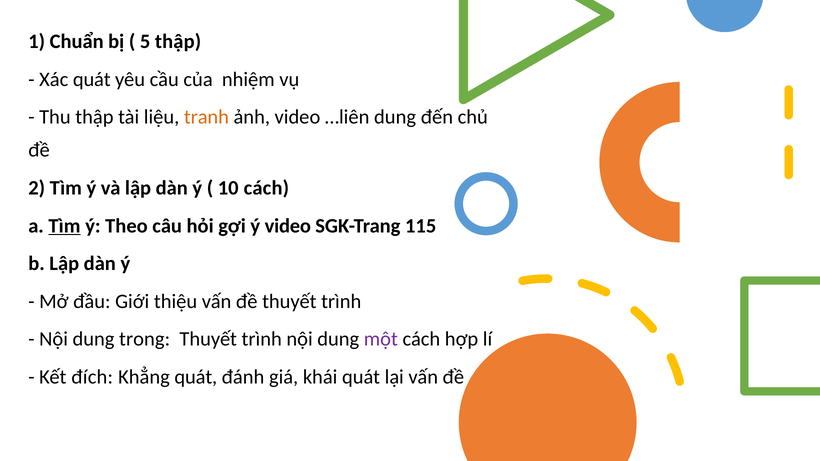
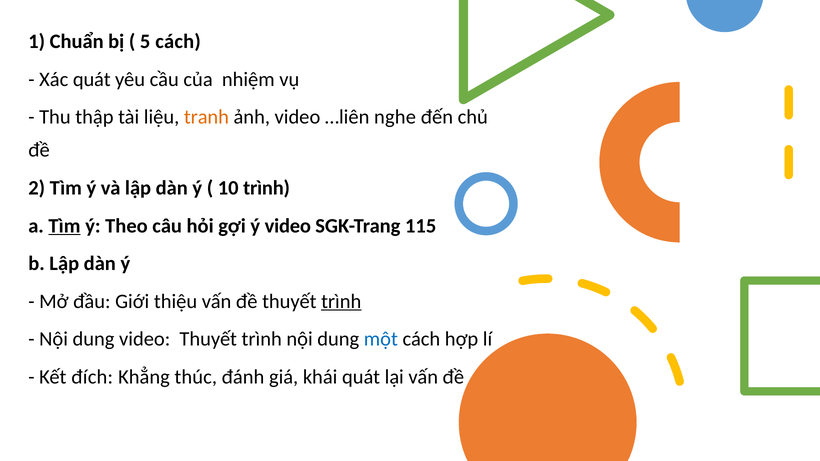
5 thập: thập -> cách (178, 41)
…liên dung: dung -> nghe (395, 117)
10 cách: cách -> trình (267, 188)
trình underline: none -> present (341, 301)
dung trong: trong -> video (145, 339)
một colour: purple -> blue (381, 339)
Khẳng quát: quát -> thúc (196, 377)
